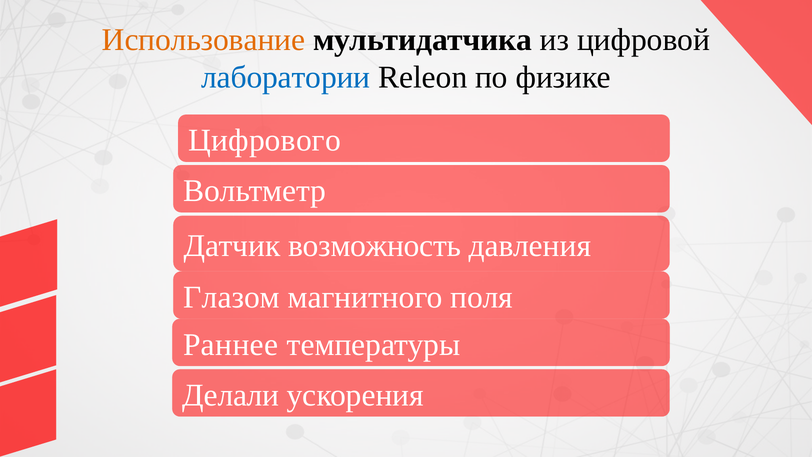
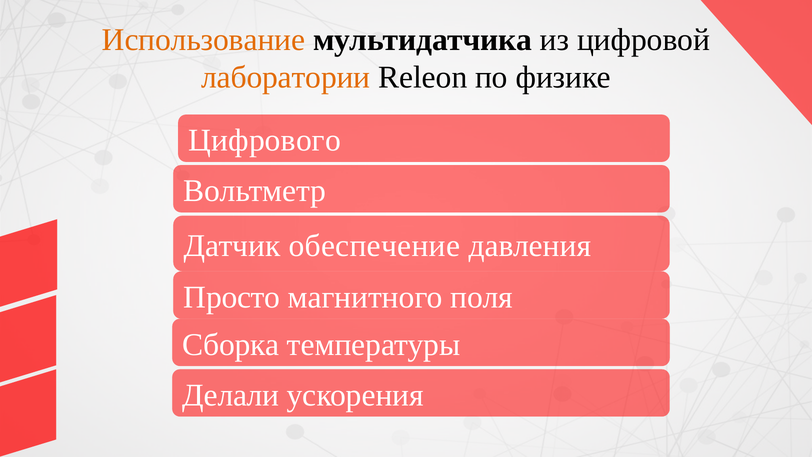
лаборатории colour: blue -> orange (286, 77)
возможность: возможность -> обеспечение (374, 246)
Глазом: Глазом -> Просто (232, 297)
Раннее: Раннее -> Сборка (231, 344)
